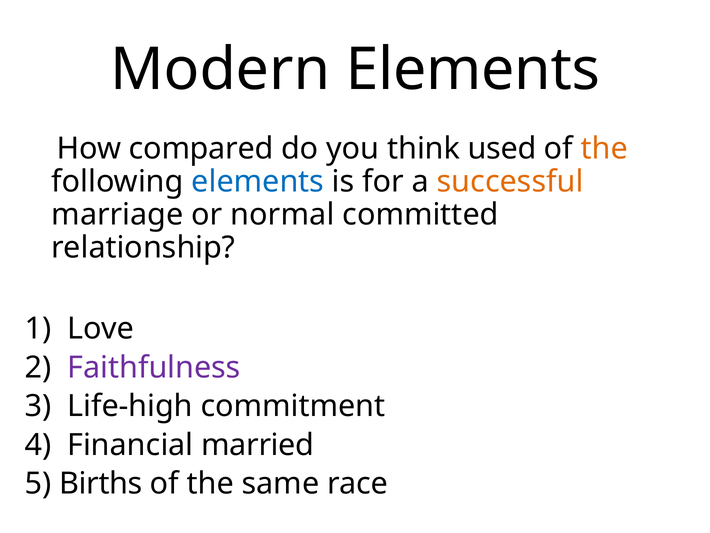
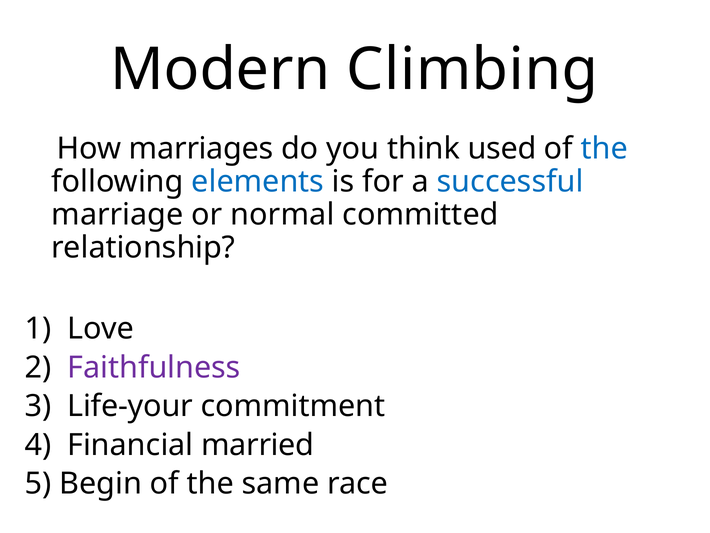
Modern Elements: Elements -> Climbing (472, 70)
compared: compared -> marriages (201, 148)
the colour: orange -> blue (604, 148)
successful colour: orange -> blue (510, 181)
Life-high: Life-high -> Life-your (130, 406)
Births: Births -> Begin (101, 483)
